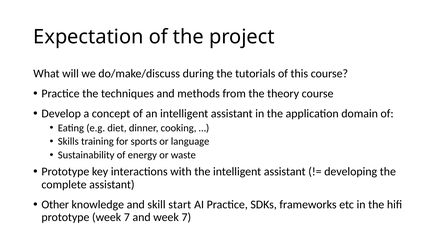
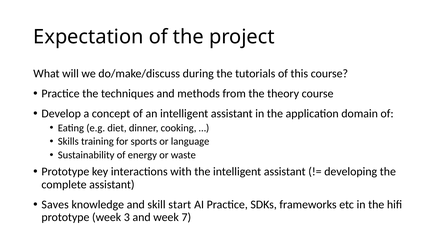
Other: Other -> Saves (55, 204)
prototype week 7: 7 -> 3 (127, 217)
